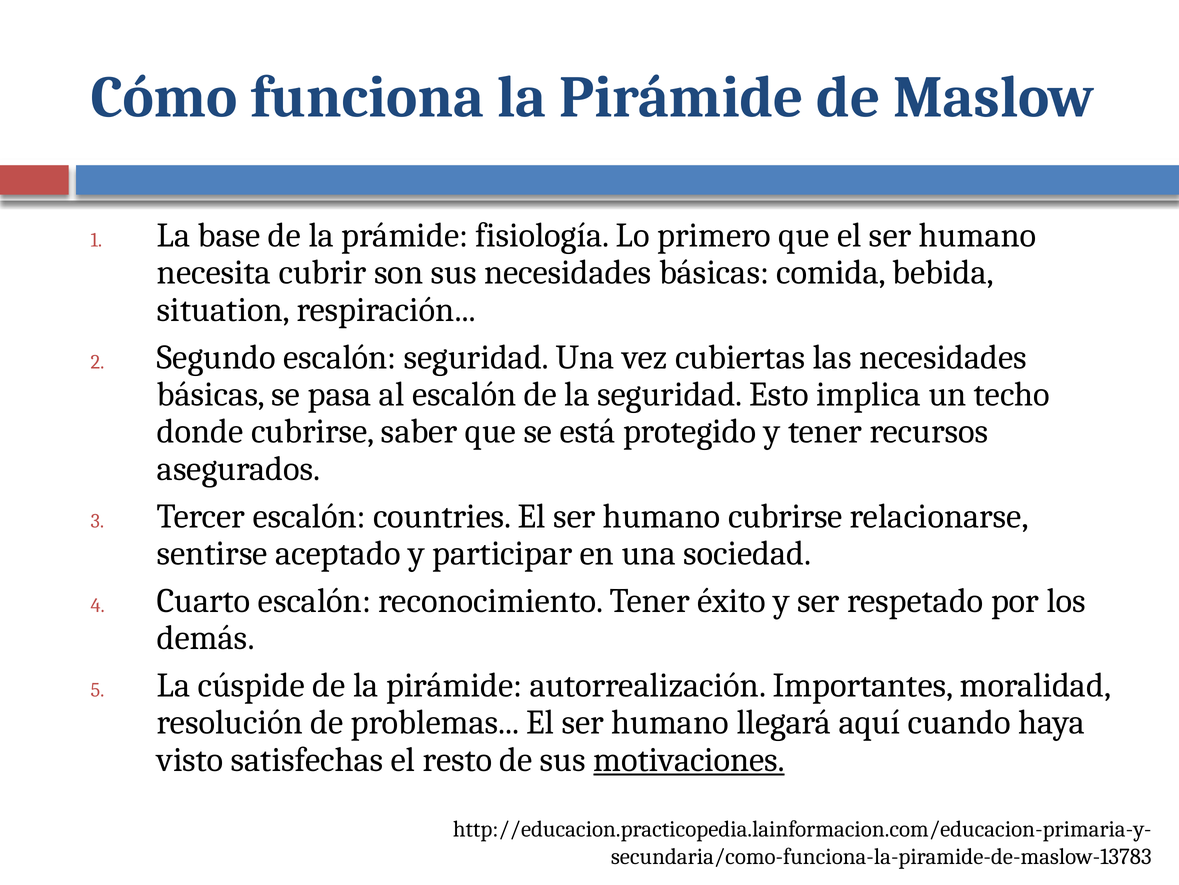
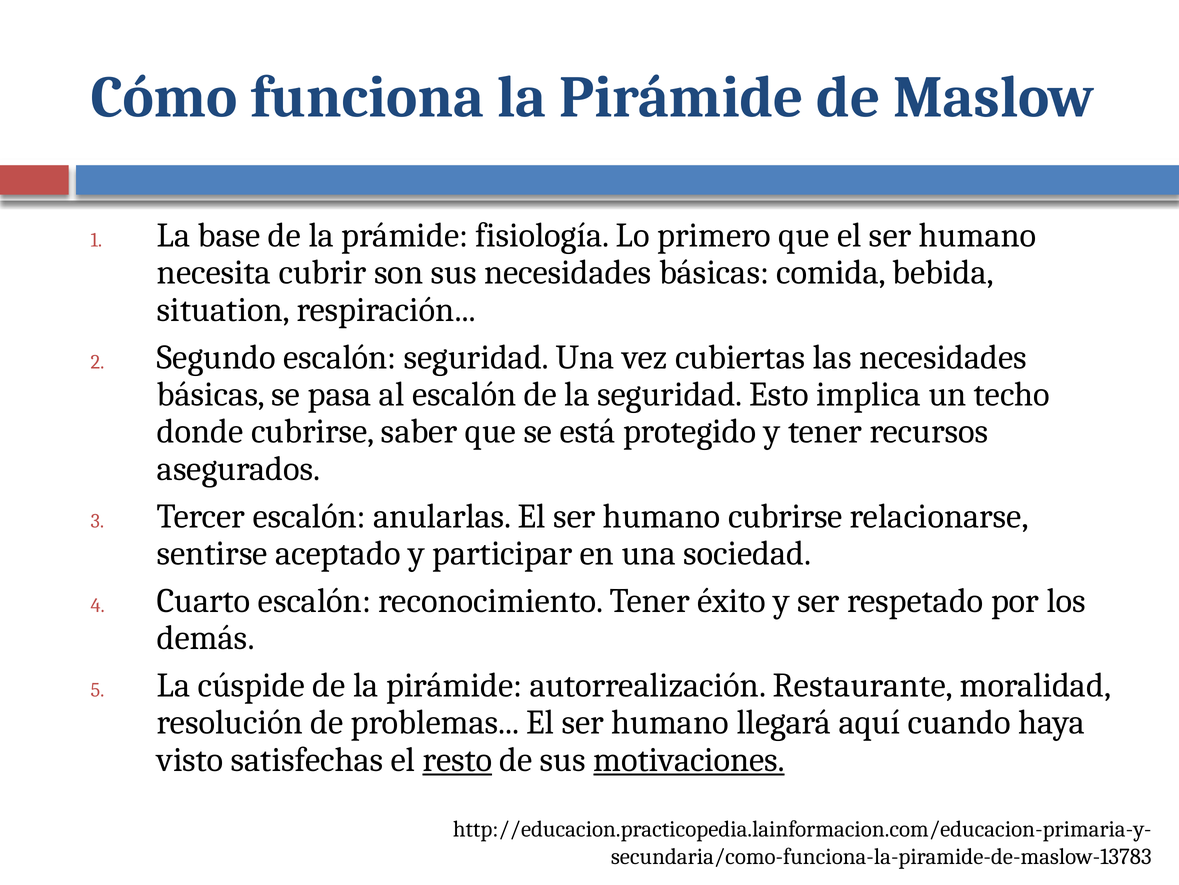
countries: countries -> anularlas (442, 516)
Importantes: Importantes -> Restaurante (863, 685)
resto underline: none -> present (457, 759)
